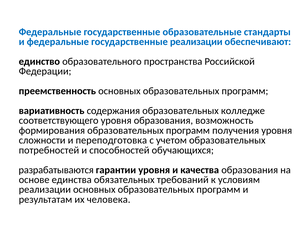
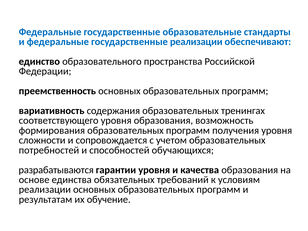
колледже: колледже -> тренингах (243, 111)
переподготовка: переподготовка -> сопровождается (111, 140)
человека: человека -> обучение (109, 199)
